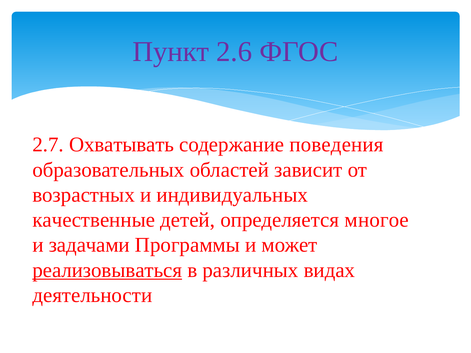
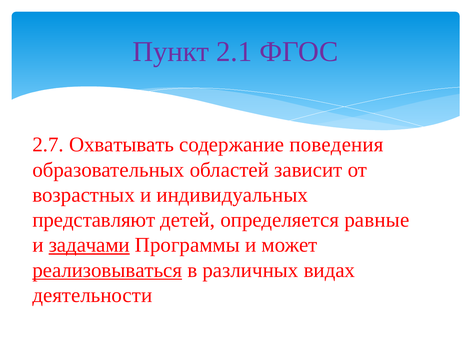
2.6: 2.6 -> 2.1 (234, 52)
качественные: качественные -> представляют (94, 220)
многое: многое -> равные (377, 220)
задачами underline: none -> present (89, 245)
